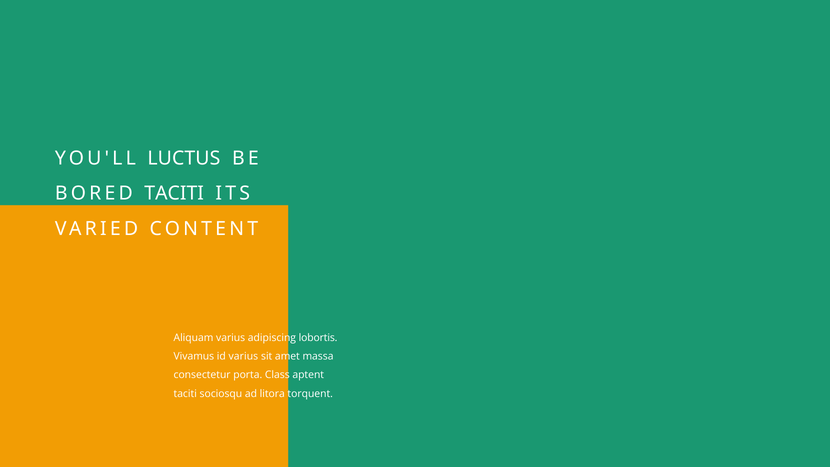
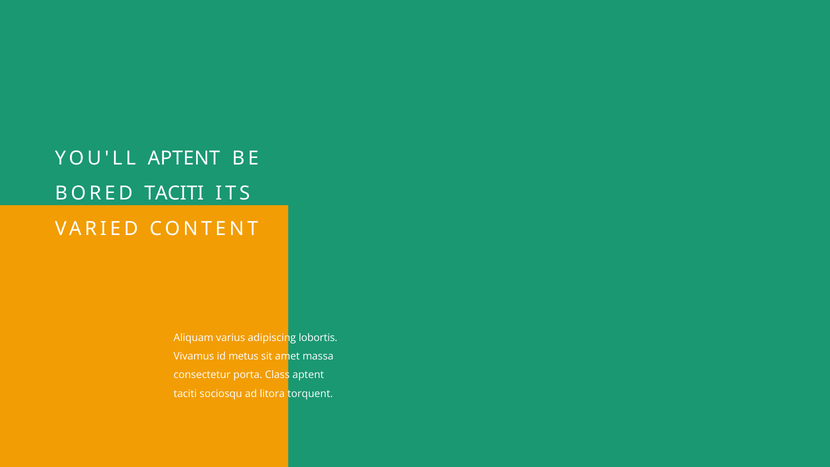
YOU'LL LUCTUS: LUCTUS -> APTENT (184, 158)
id varius: varius -> metus (243, 356)
